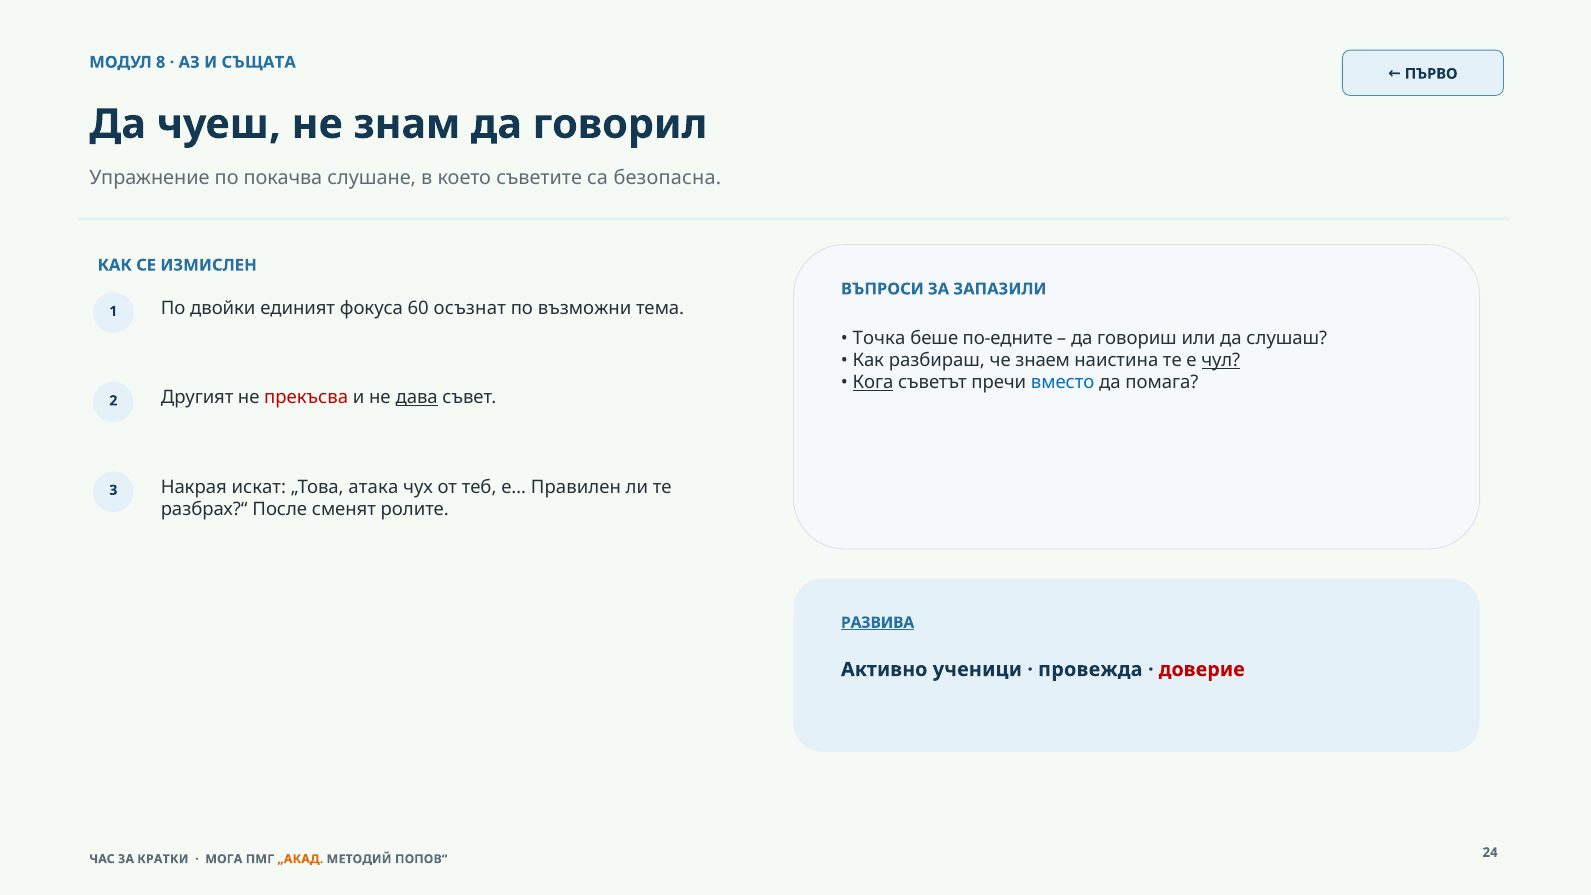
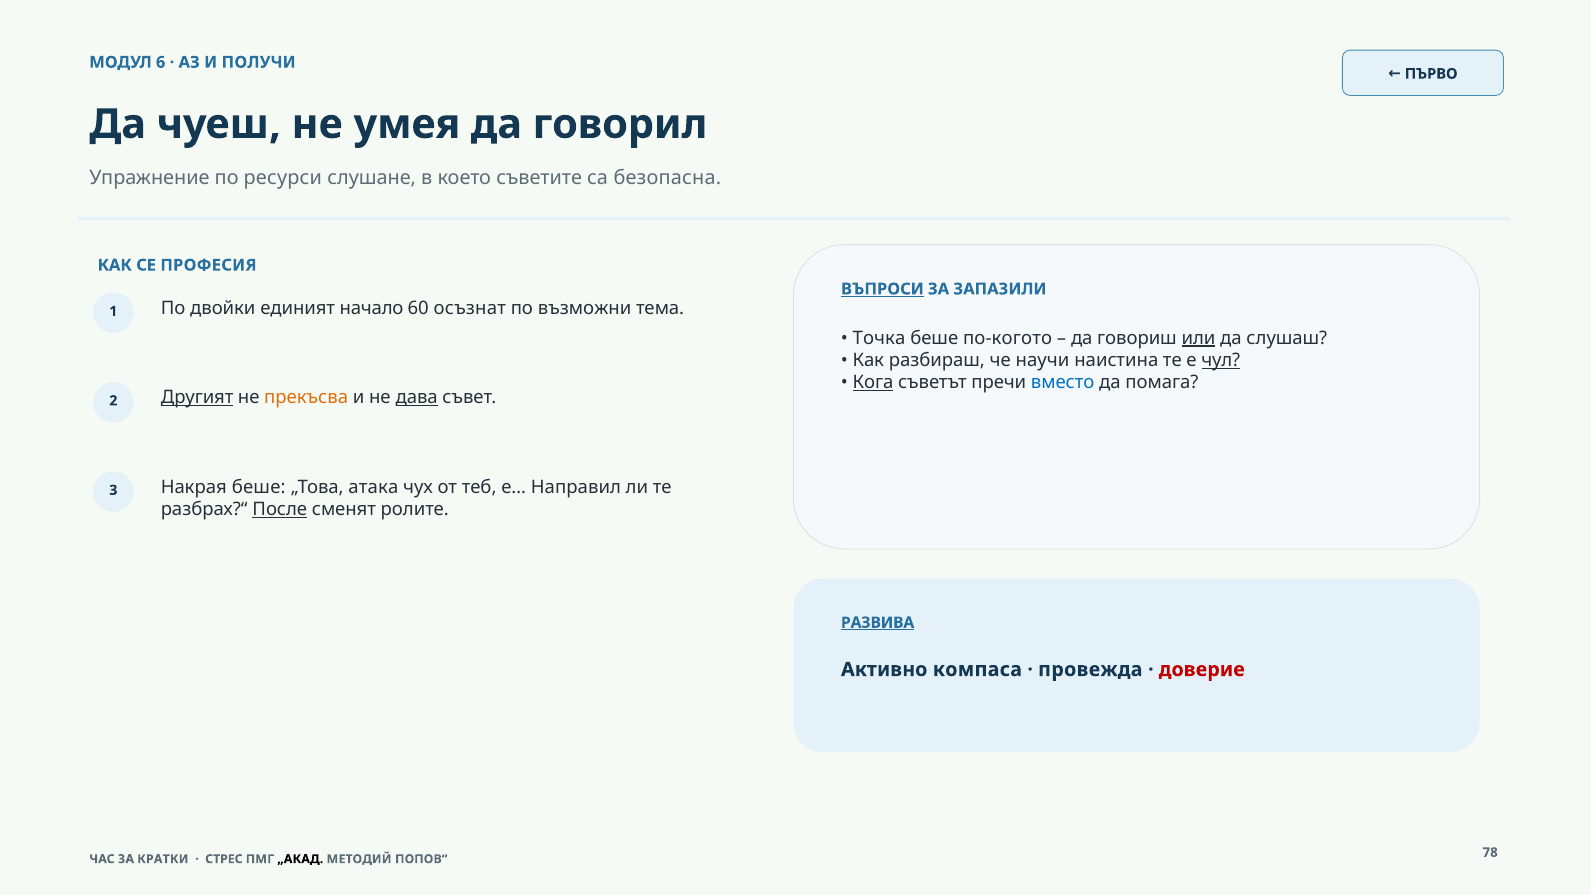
8: 8 -> 6 (161, 62)
СЪЩАТА: СЪЩАТА -> ПОЛУЧИ (259, 62)
знам: знам -> умея (407, 124)
покачва: покачва -> ресурси (283, 178)
ИЗМИСЛЕН: ИЗМИСЛЕН -> ПРОФЕСИЯ (208, 265)
ВЪПРОСИ underline: none -> present (882, 289)
фокуса: фокуса -> начало (372, 308)
по-едните: по-едните -> по-когото (1008, 338)
или underline: none -> present (1199, 338)
знаем: знаем -> научи (1043, 360)
Другият underline: none -> present (197, 398)
прекъсва colour: red -> orange (306, 398)
Накрая искат: искат -> беше (259, 487)
Правилен: Правилен -> Направил (576, 487)
После underline: none -> present (280, 509)
ученици: ученици -> компаса (977, 669)
МОГА: МОГА -> СТРЕС (224, 859)
„АКАД colour: orange -> black (300, 859)
24: 24 -> 78 (1490, 852)
